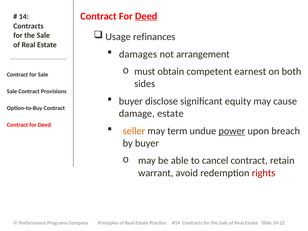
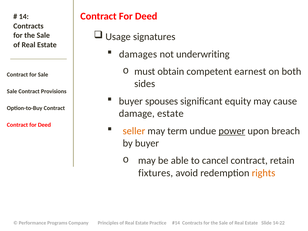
Deed underline: present -> none (146, 16)
refinances: refinances -> signatures (154, 37)
arrangement: arrangement -> underwriting (203, 54)
disclose: disclose -> spouses (162, 101)
warrant: warrant -> fixtures (156, 173)
rights colour: red -> orange (264, 173)
